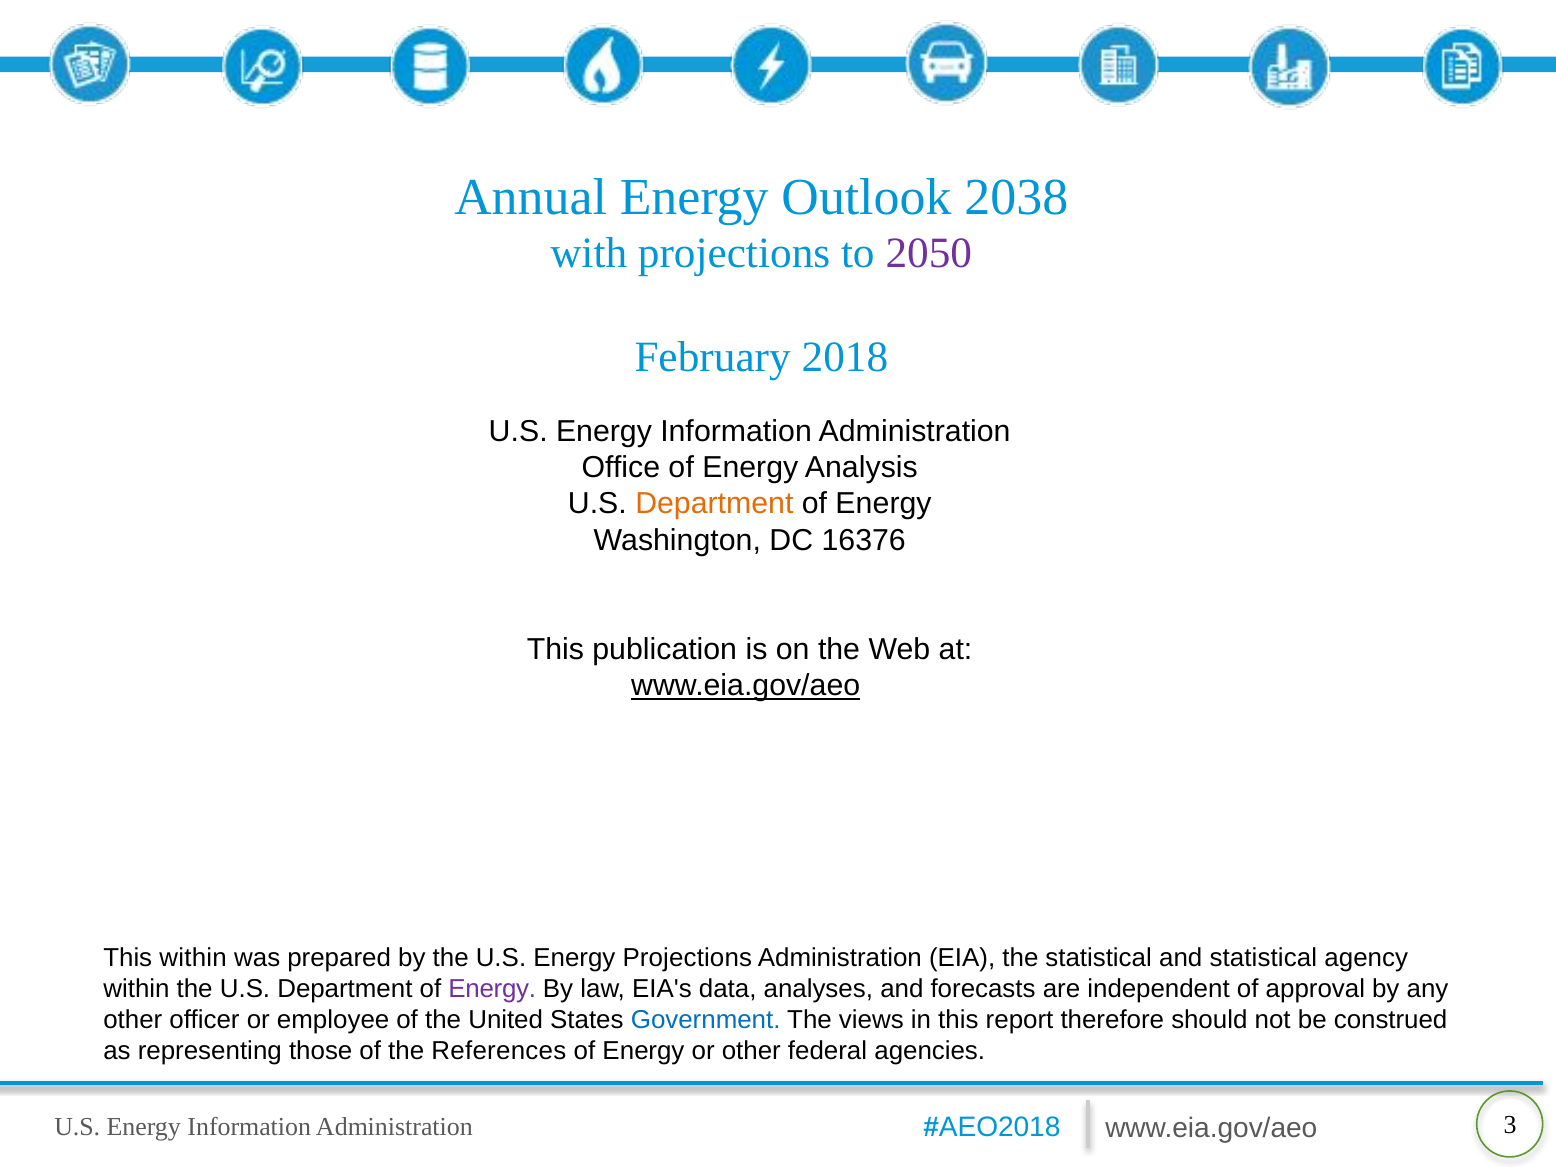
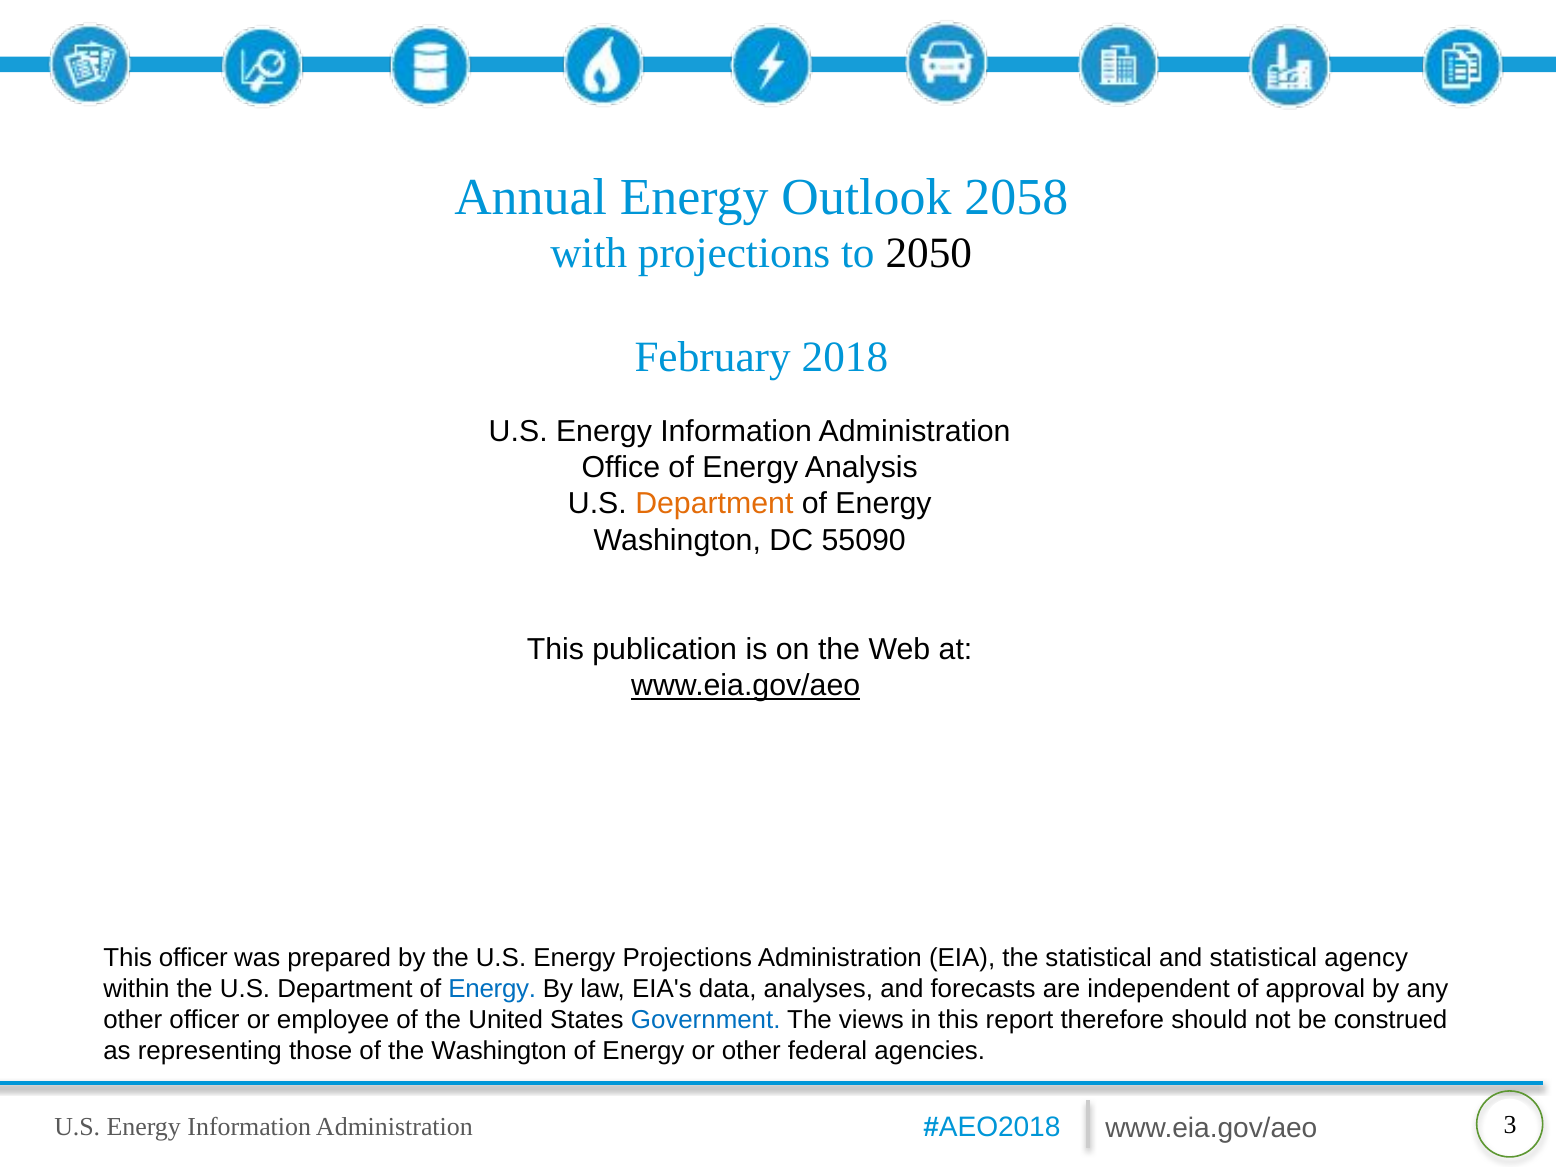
2038: 2038 -> 2058 (1016, 197)
2050 colour: purple -> black (929, 254)
16376: 16376 -> 55090 (864, 540)
This within: within -> officer (193, 958)
Energy colour: purple -> blue (492, 989)
the References: References -> Washington (499, 1051)
